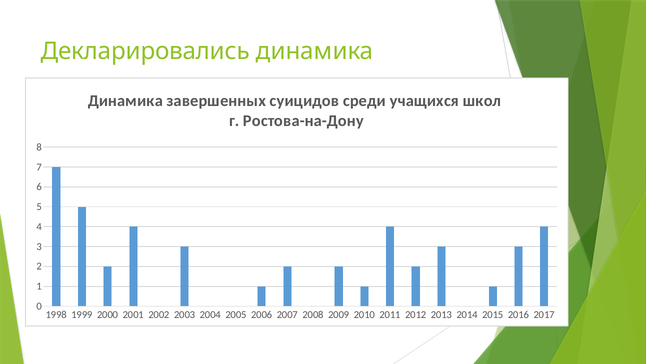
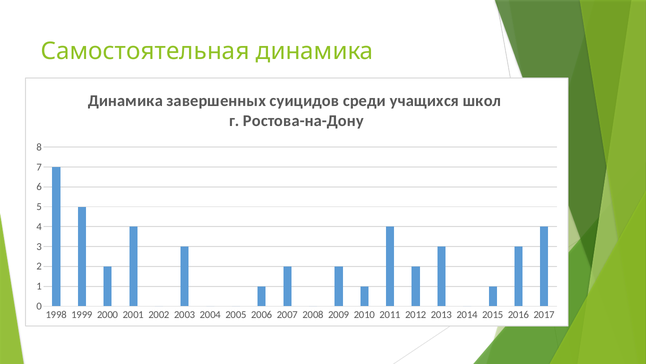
Декларировались: Декларировались -> Самостоятельная (145, 51)
